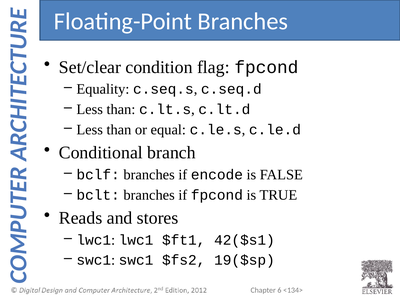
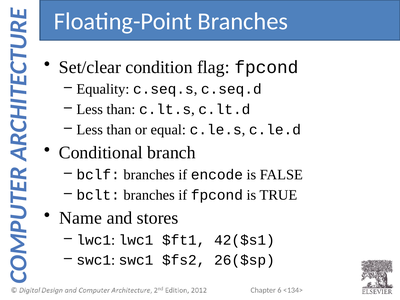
Reads: Reads -> Name (81, 218)
19($sp: 19($sp -> 26($sp (244, 260)
